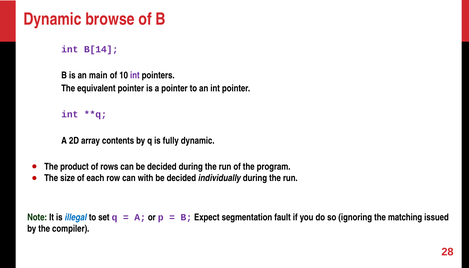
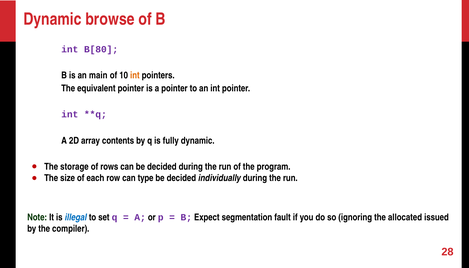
B[14: B[14 -> B[80 (101, 49)
int colour: purple -> orange (135, 75)
product: product -> storage (74, 167)
with: with -> type (146, 178)
matching: matching -> allocated (405, 217)
